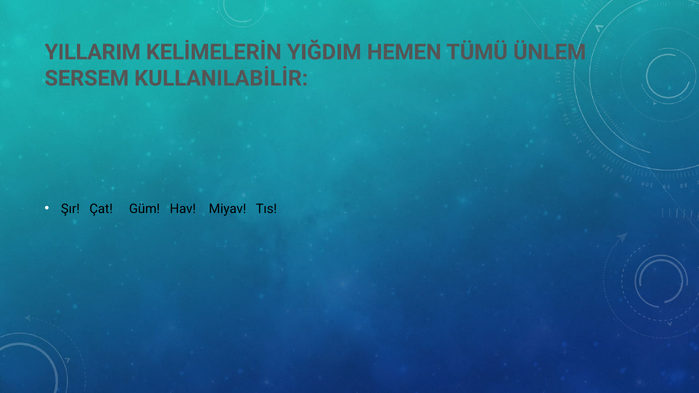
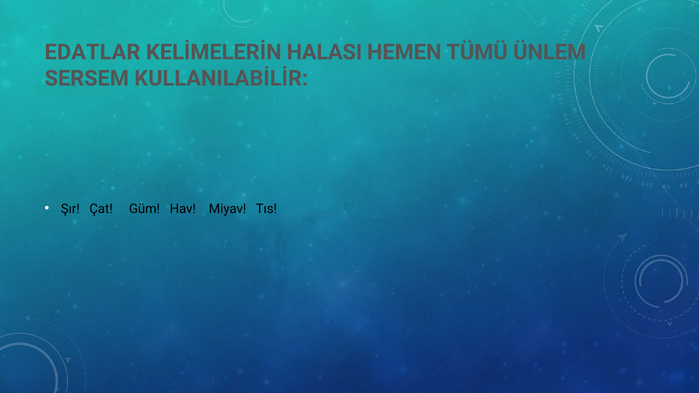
YILLARIM: YILLARIM -> EDATLAR (92, 52)
YIĞDIM: YIĞDIM -> HALASI (324, 52)
